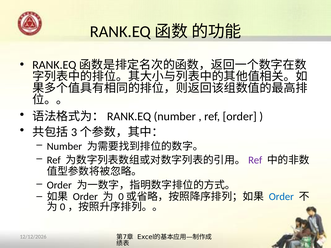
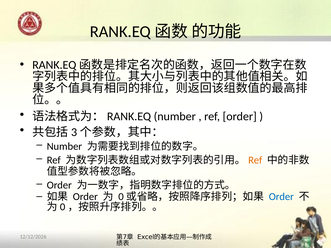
Ref colour: purple -> orange (255, 160)
